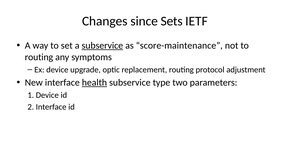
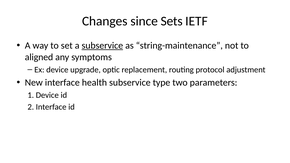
score-maintenance: score-maintenance -> string-maintenance (179, 46)
routing: routing -> aligned (39, 57)
health underline: present -> none (94, 83)
